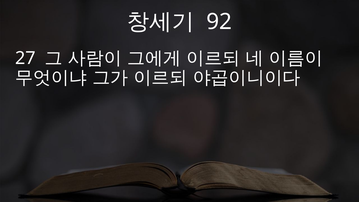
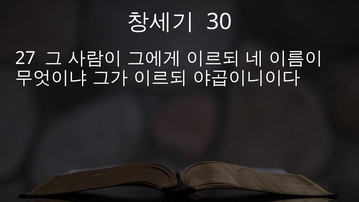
92: 92 -> 30 (219, 22)
